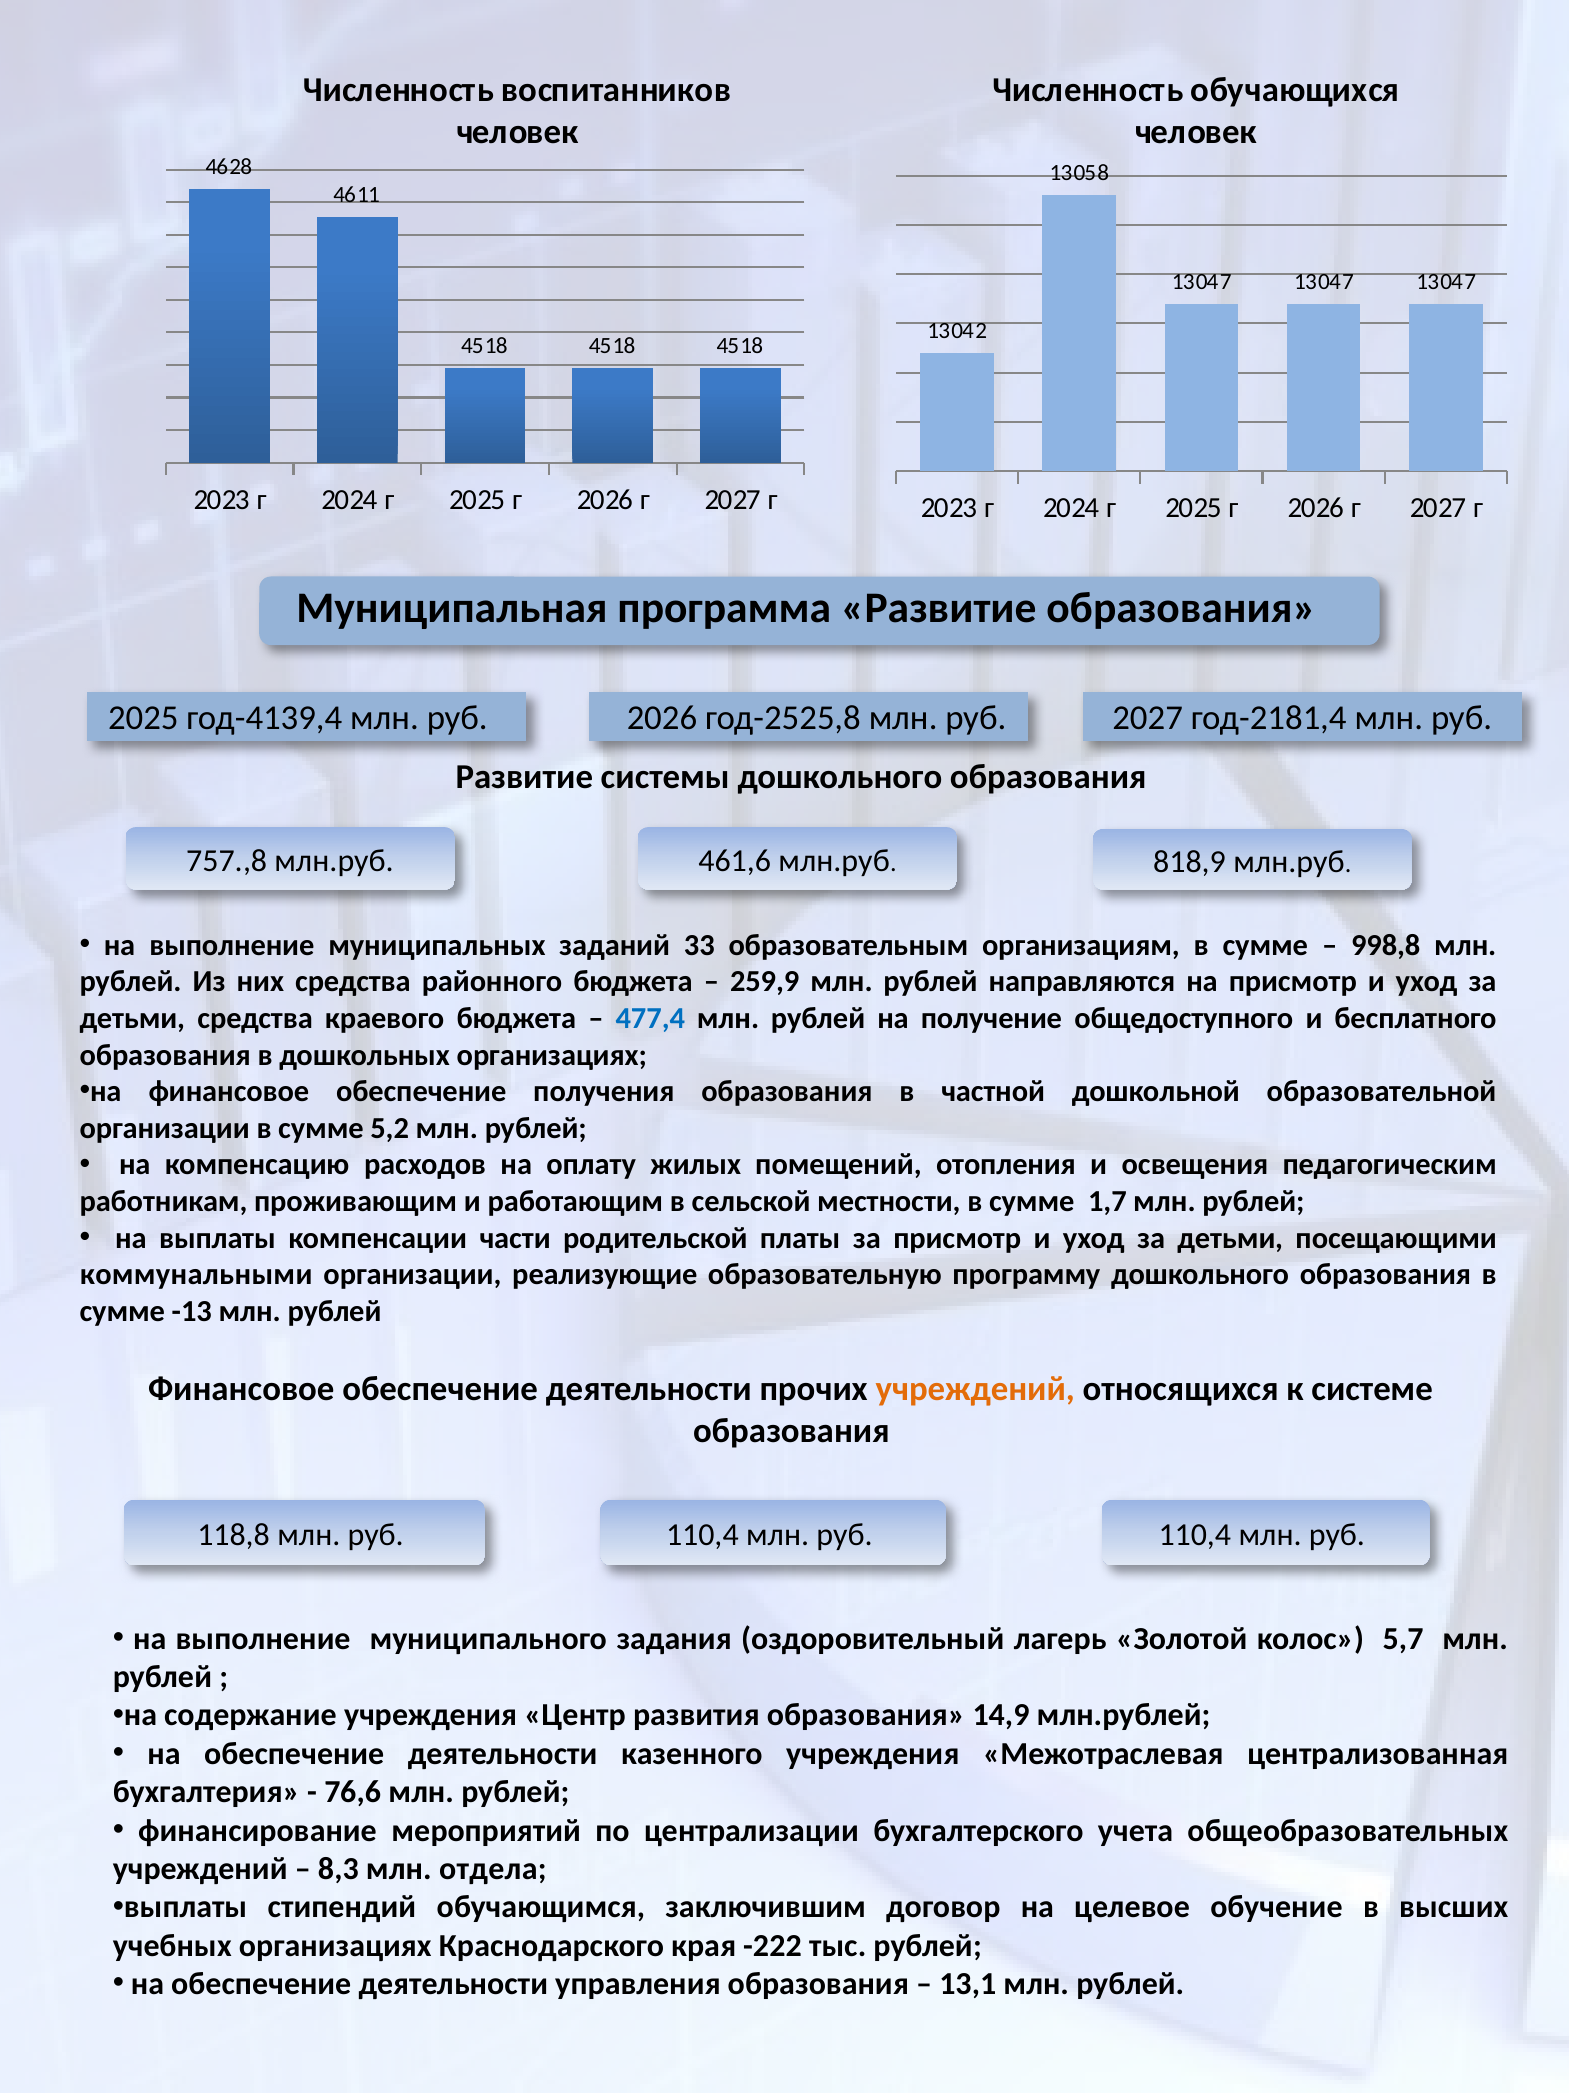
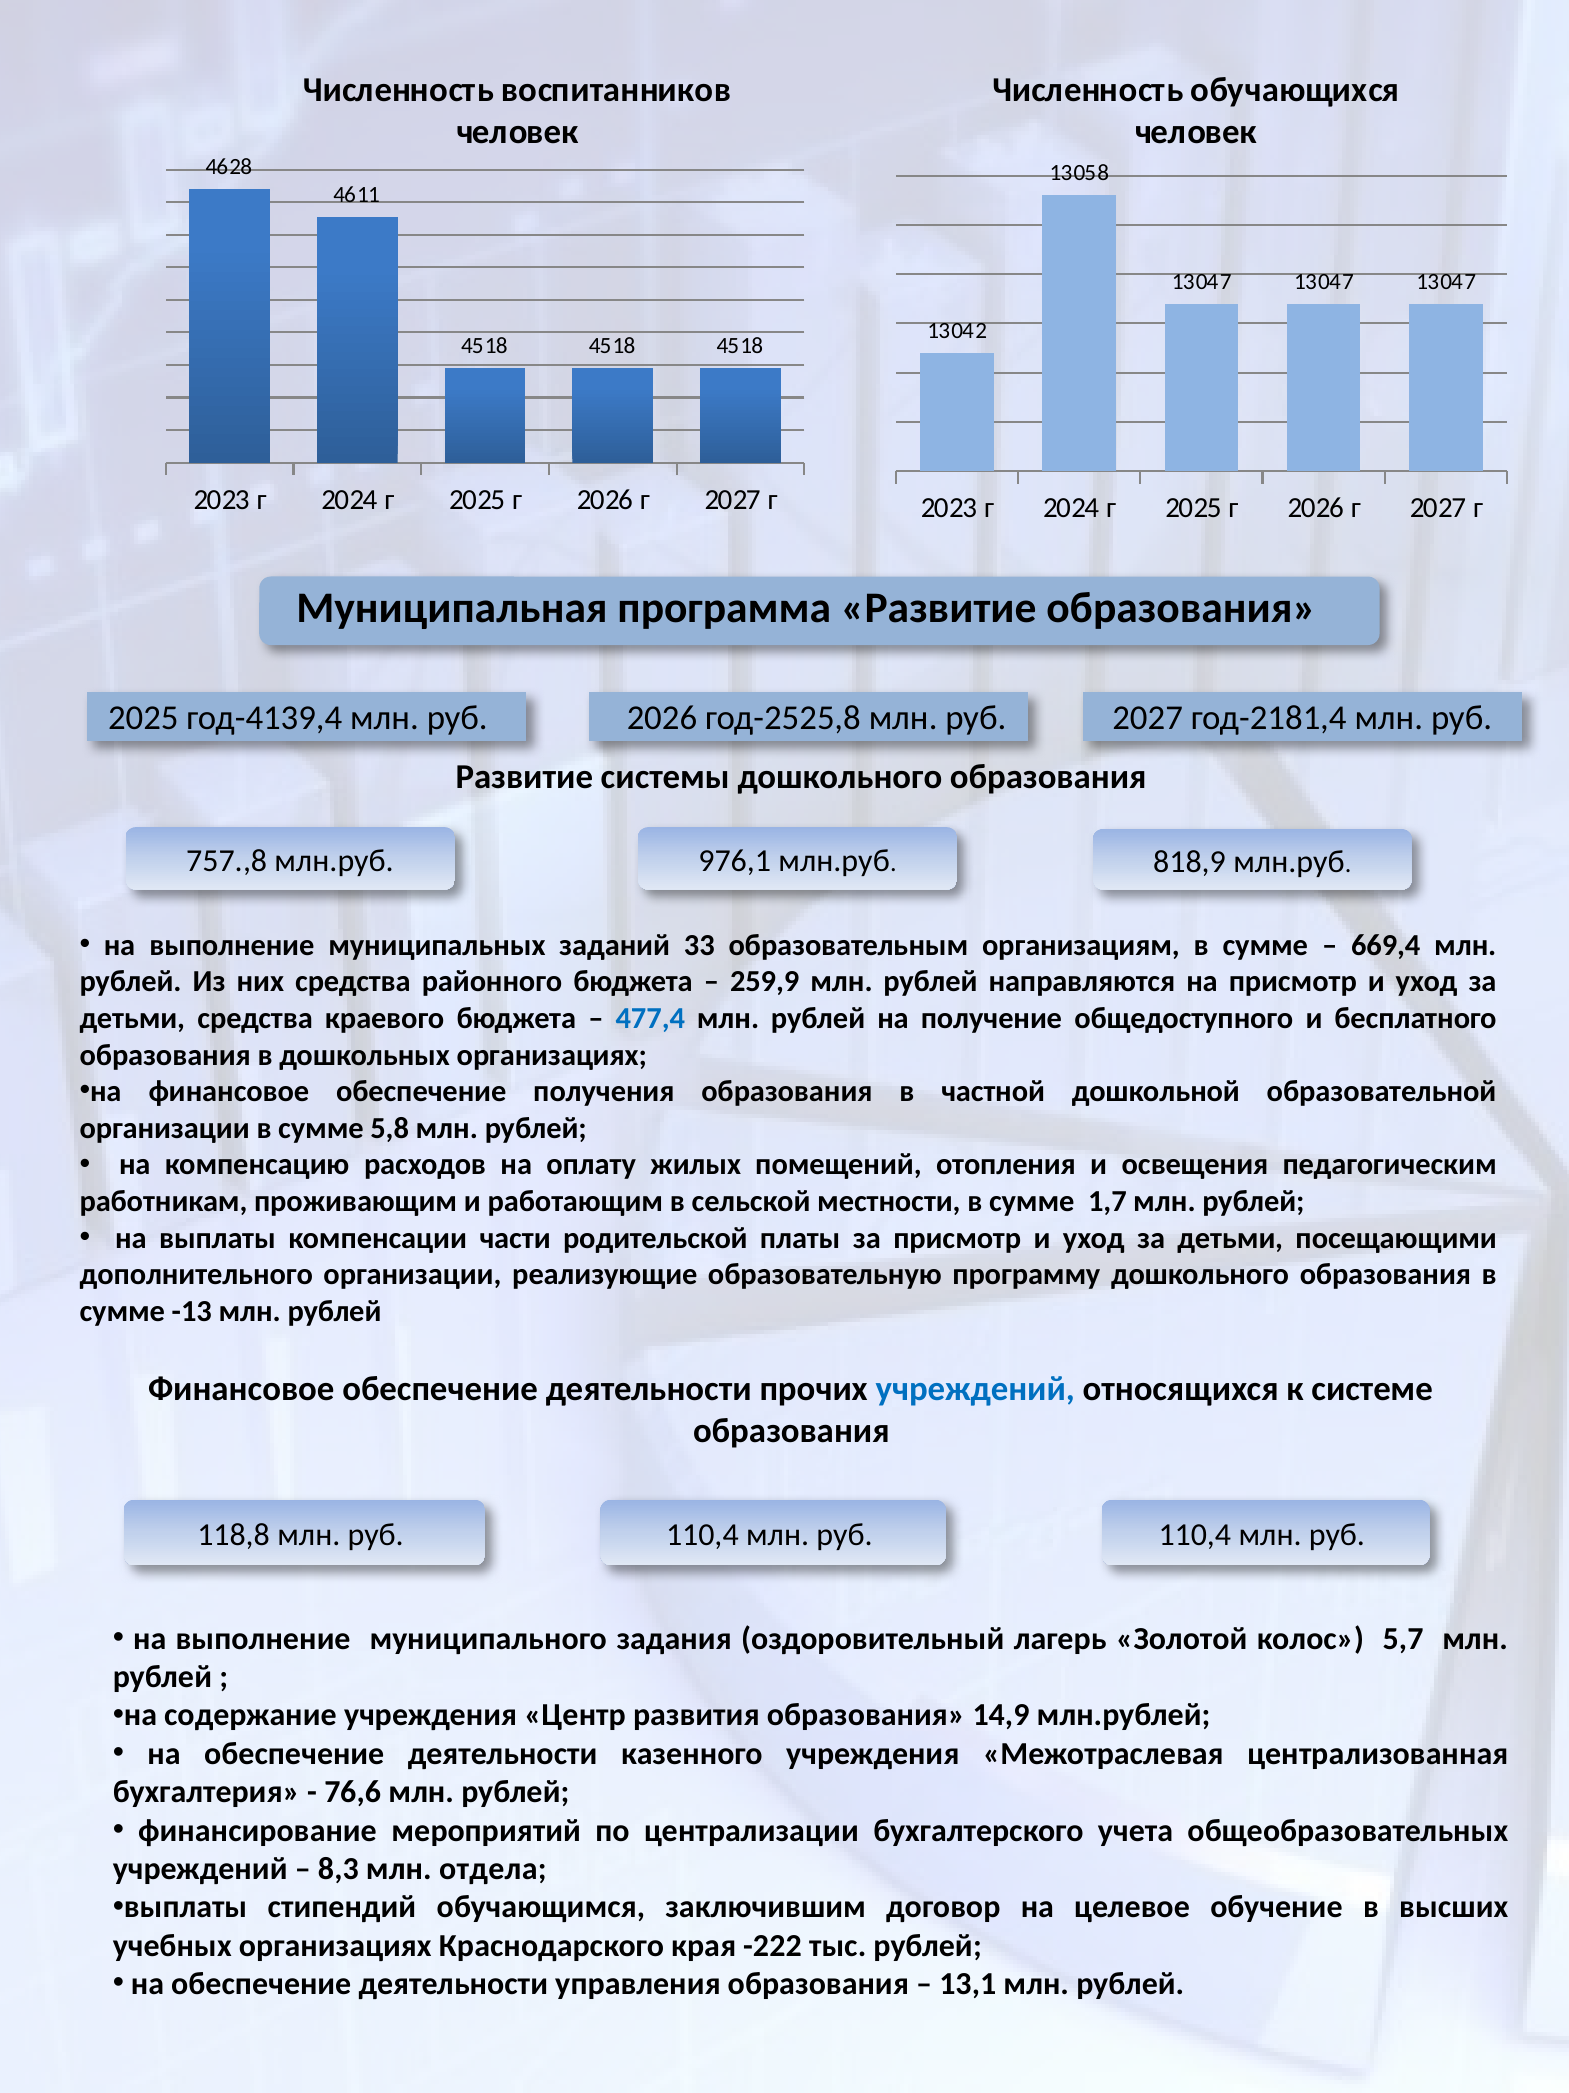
461,6: 461,6 -> 976,1 (735, 860)
998,8: 998,8 -> 669,4 (1386, 945)
5,2: 5,2 -> 5,8 (390, 1128)
коммунальными: коммунальными -> дополнительного (196, 1274)
учреждений colour: orange -> blue (975, 1389)
